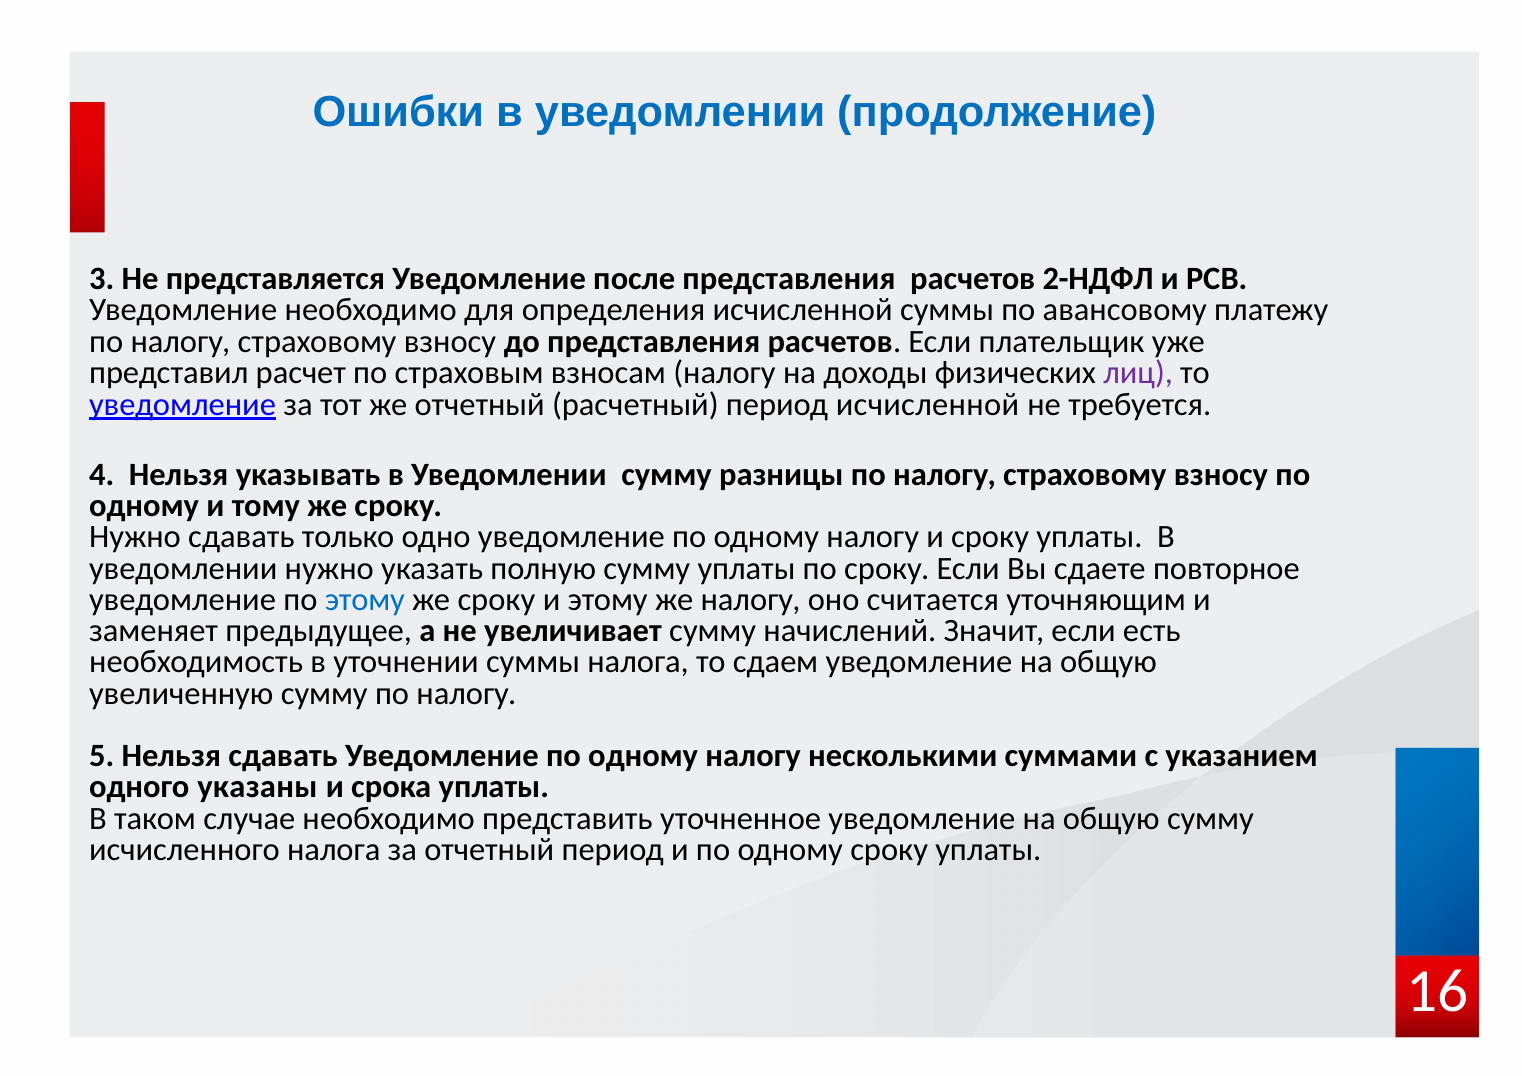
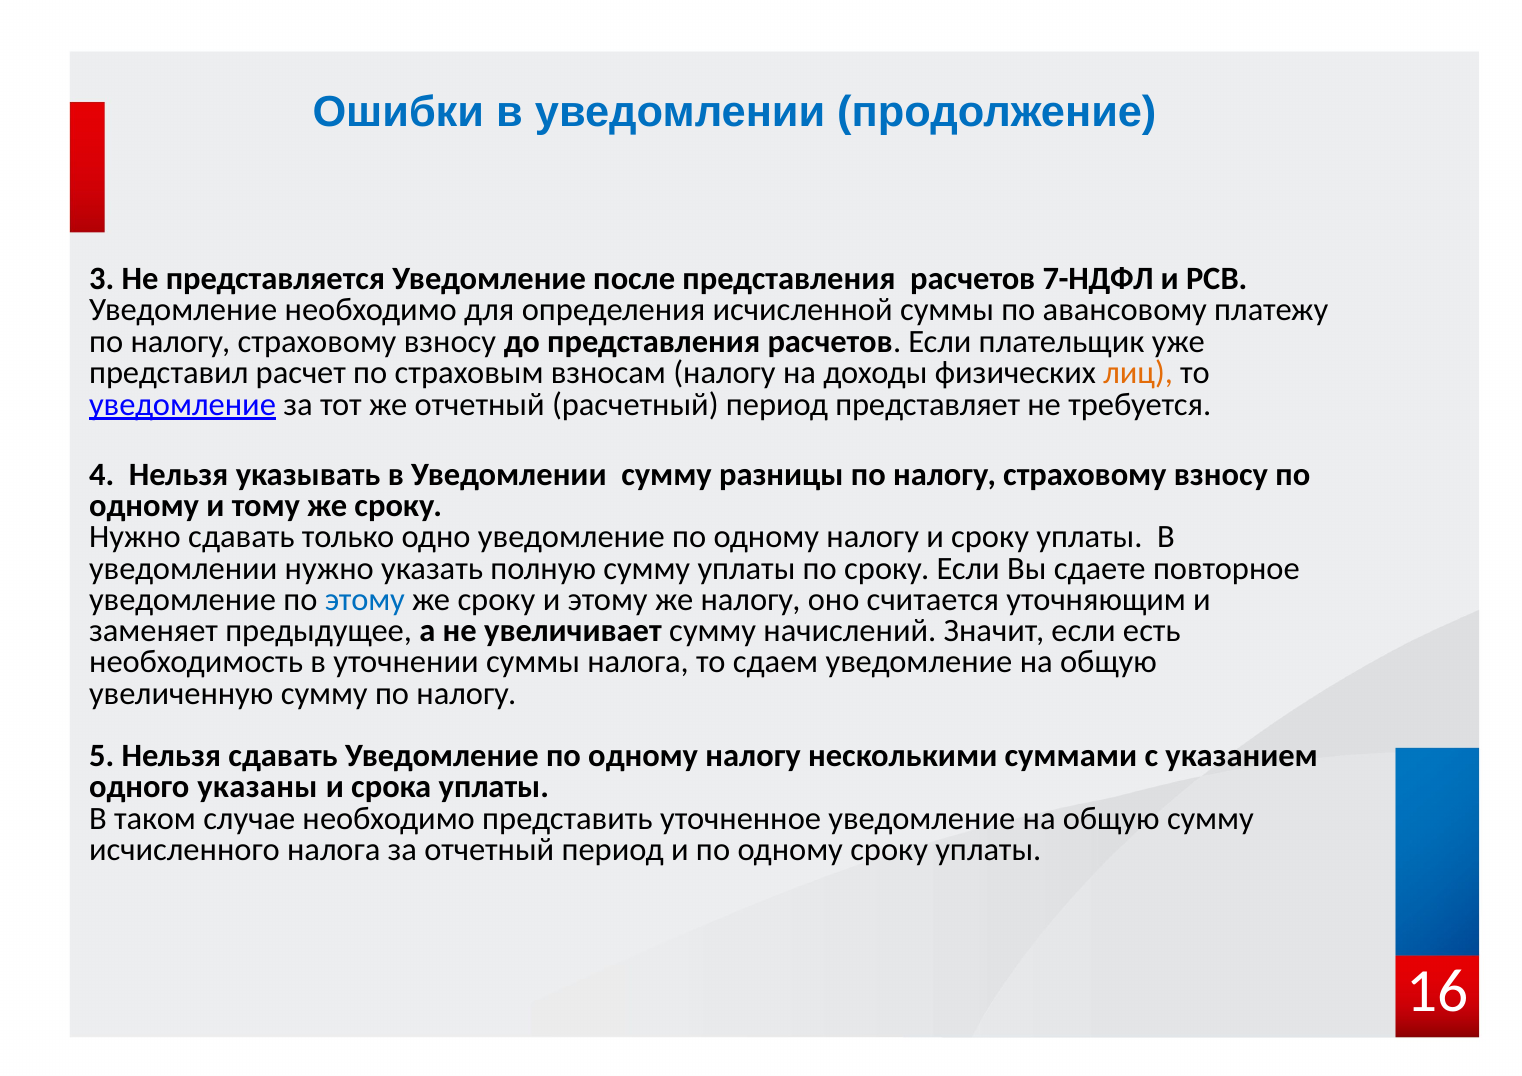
2-НДФЛ: 2-НДФЛ -> 7-НДФЛ (1098, 279)
лиц colour: purple -> orange (1138, 373)
период исчисленной: исчисленной -> представляет (928, 405)
